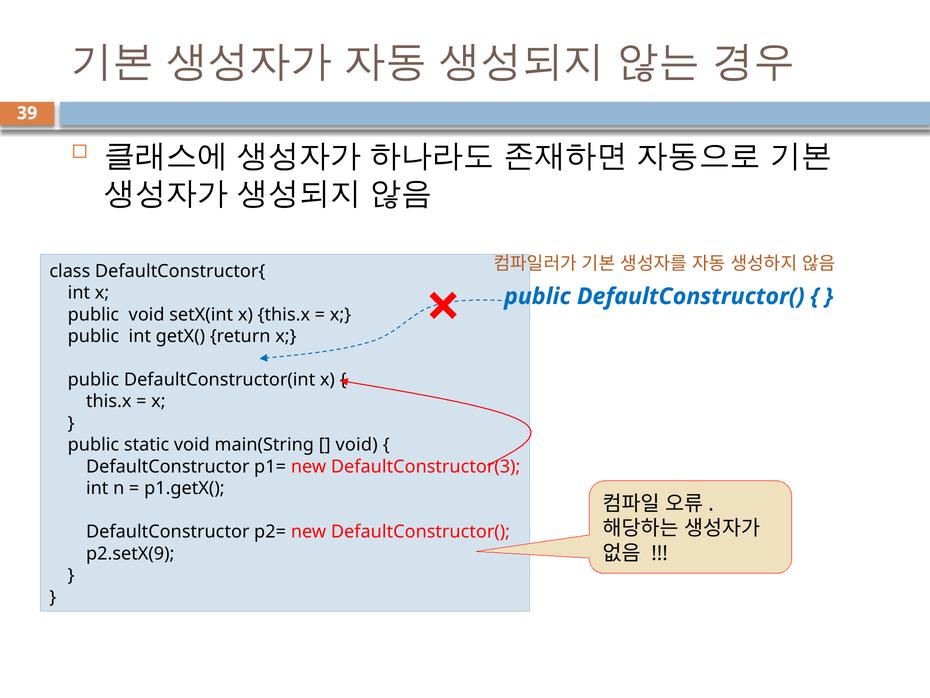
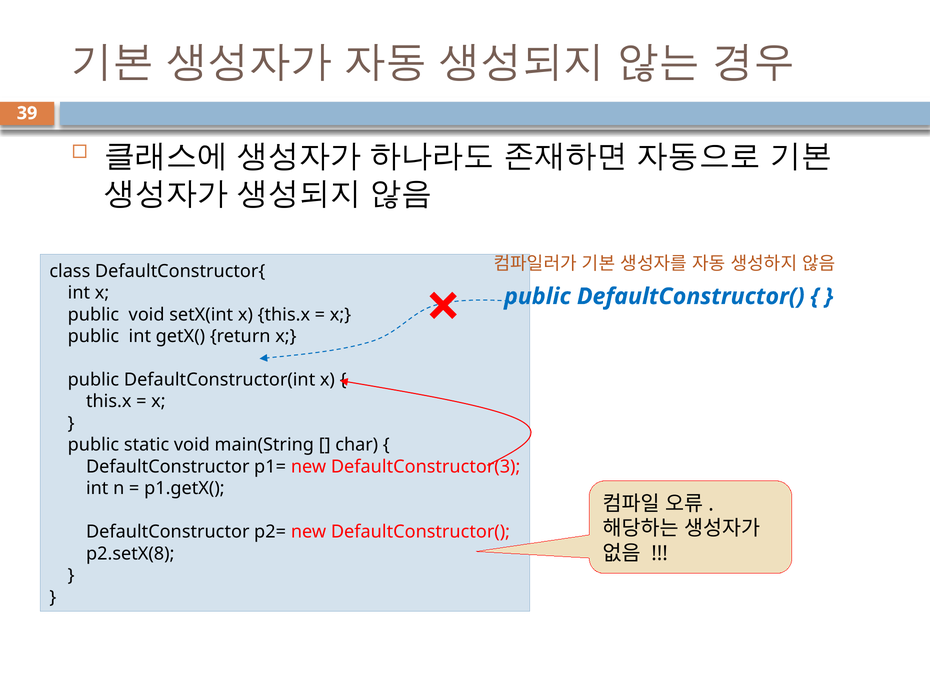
void: void -> char (357, 445)
p2.setX(9: p2.setX(9 -> p2.setX(8 (130, 553)
